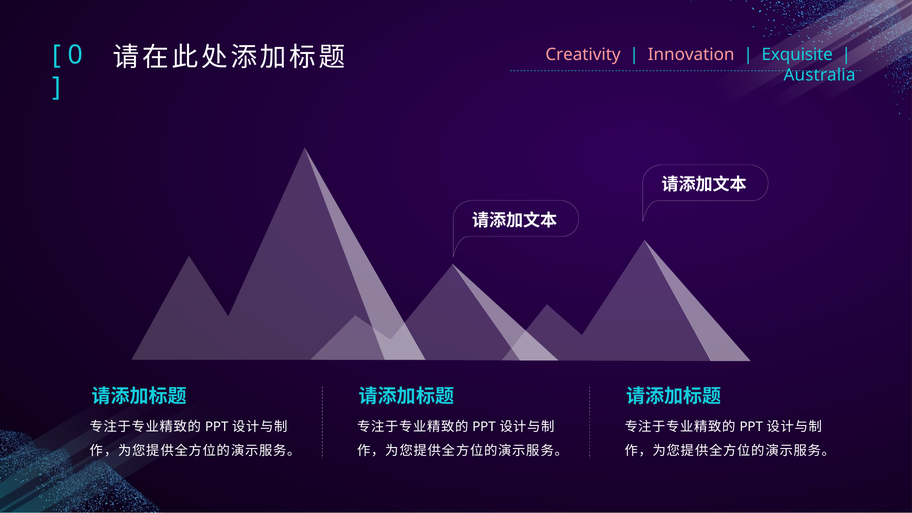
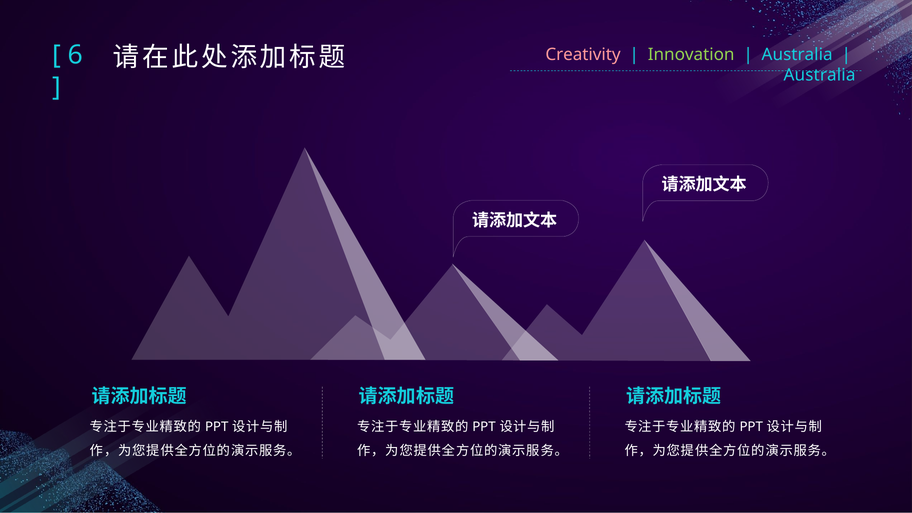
Innovation colour: pink -> light green (691, 55)
Exquisite: Exquisite -> Australia (797, 55)
0: 0 -> 6 (75, 55)
